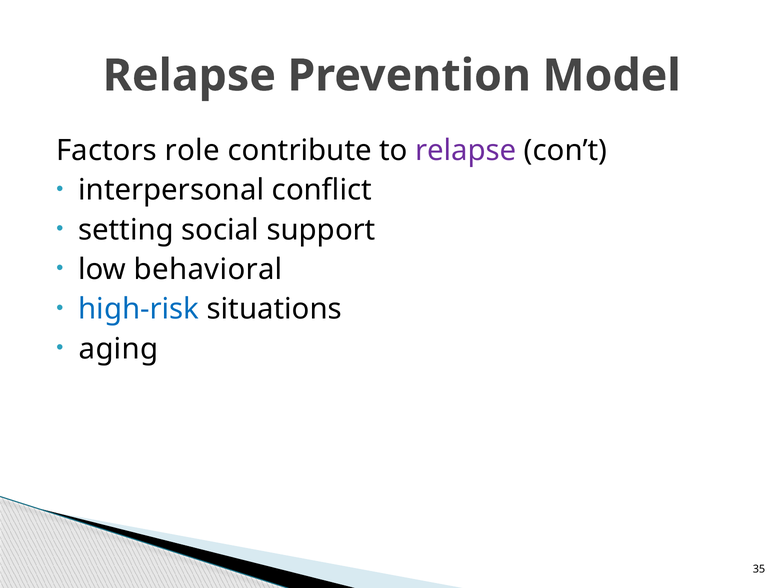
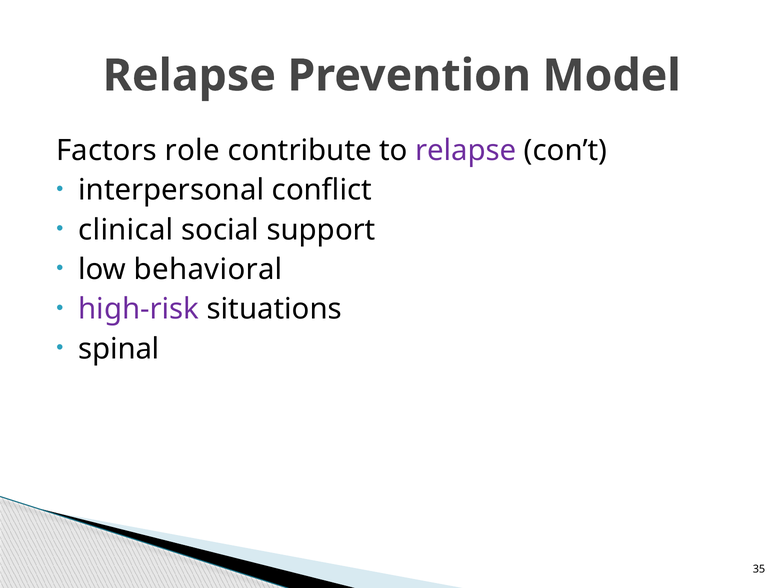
setting: setting -> clinical (126, 230)
high-risk colour: blue -> purple (139, 309)
aging: aging -> spinal (119, 349)
